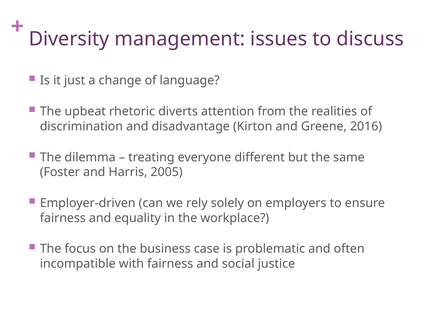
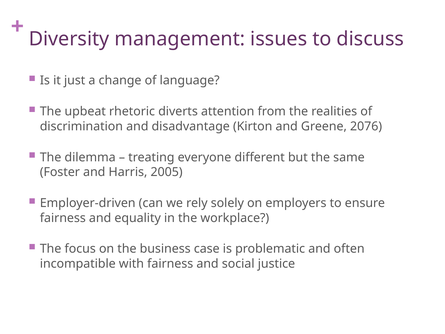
2016: 2016 -> 2076 (366, 126)
